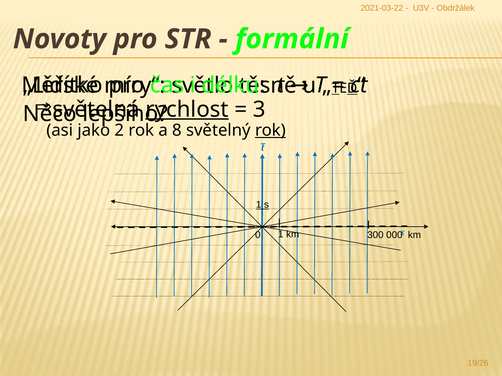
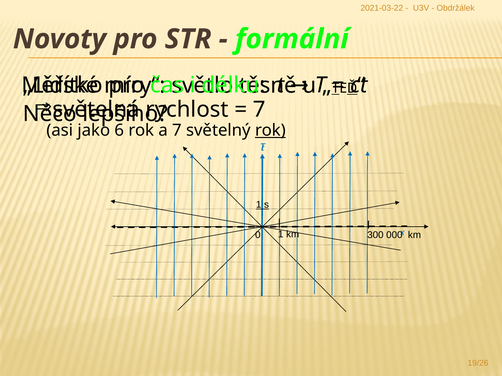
rychlost underline: present -> none (187, 110)
3: 3 -> 7 (259, 110)
2: 2 -> 6 (119, 131)
a 8: 8 -> 7 (177, 131)
